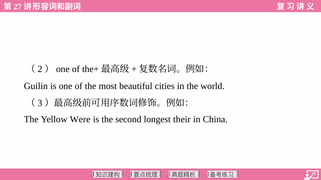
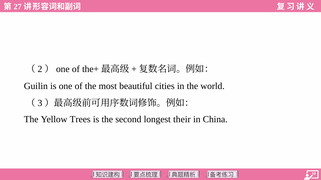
Were: Were -> Trees (80, 120)
